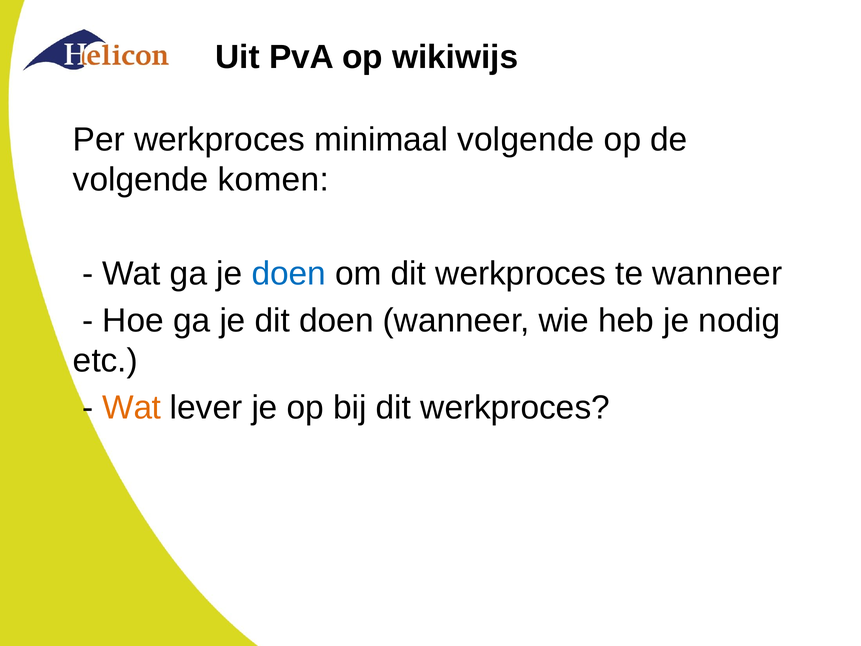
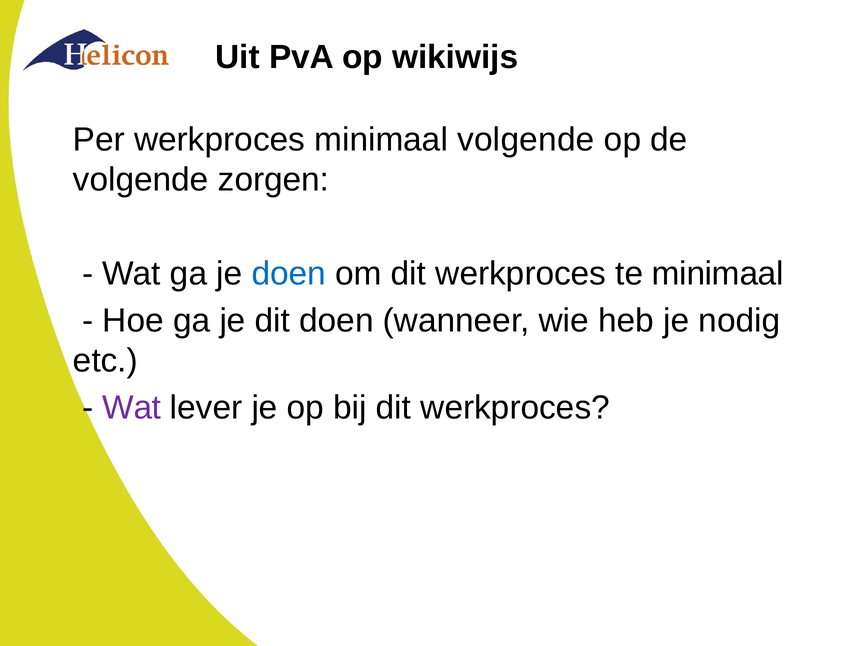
komen: komen -> zorgen (274, 180)
te wanneer: wanneer -> minimaal (718, 273)
Wat colour: orange -> purple (132, 407)
